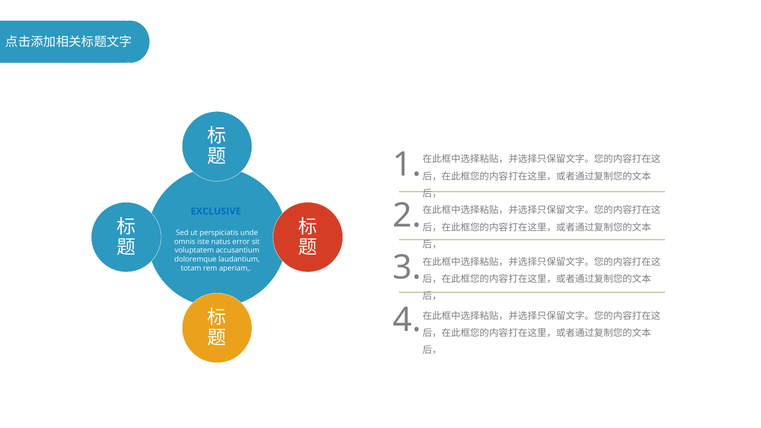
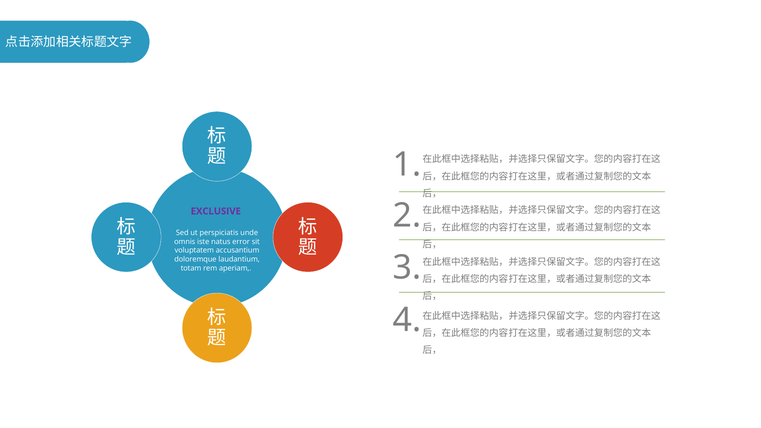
EXCLUSIVE colour: blue -> purple (216, 211)
